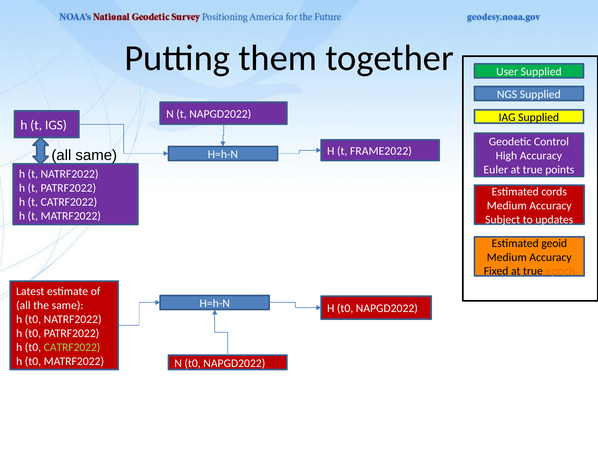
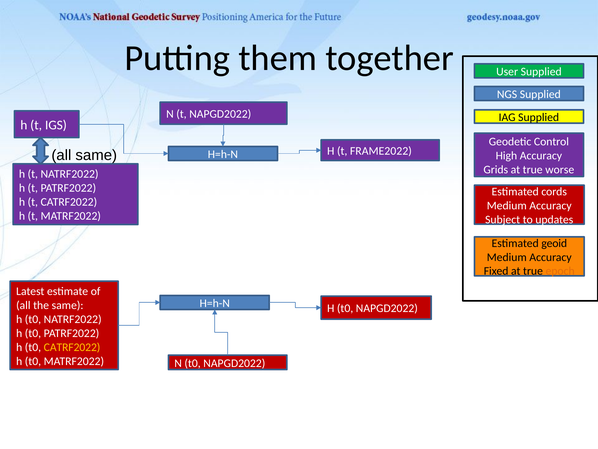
Euler: Euler -> Grids (496, 169)
points: points -> worse (560, 169)
CATRF2022 colour: light green -> yellow (72, 347)
